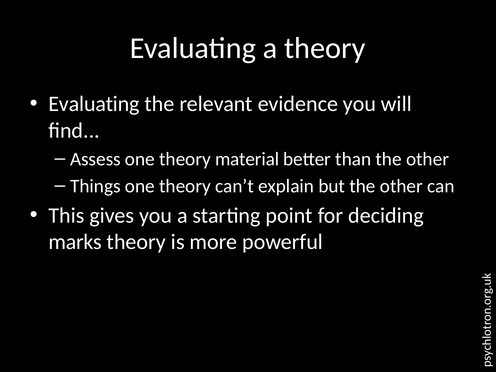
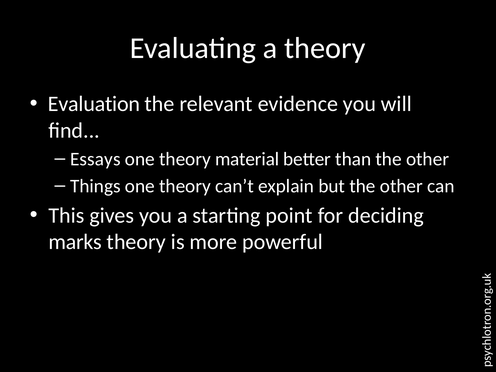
Evaluating: Evaluating -> Evaluation (94, 104)
Assess: Assess -> Essays (95, 159)
